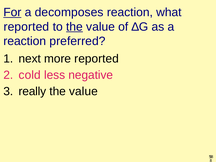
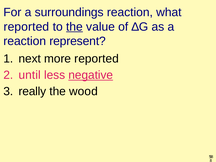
For underline: present -> none (12, 12)
decomposes: decomposes -> surroundings (69, 12)
preferred: preferred -> represent (78, 41)
cold: cold -> until (30, 75)
negative underline: none -> present (91, 75)
value: value -> wood (83, 91)
